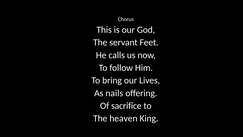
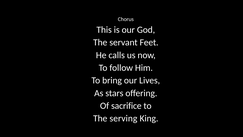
nails: nails -> stars (114, 93)
heaven: heaven -> serving (123, 118)
